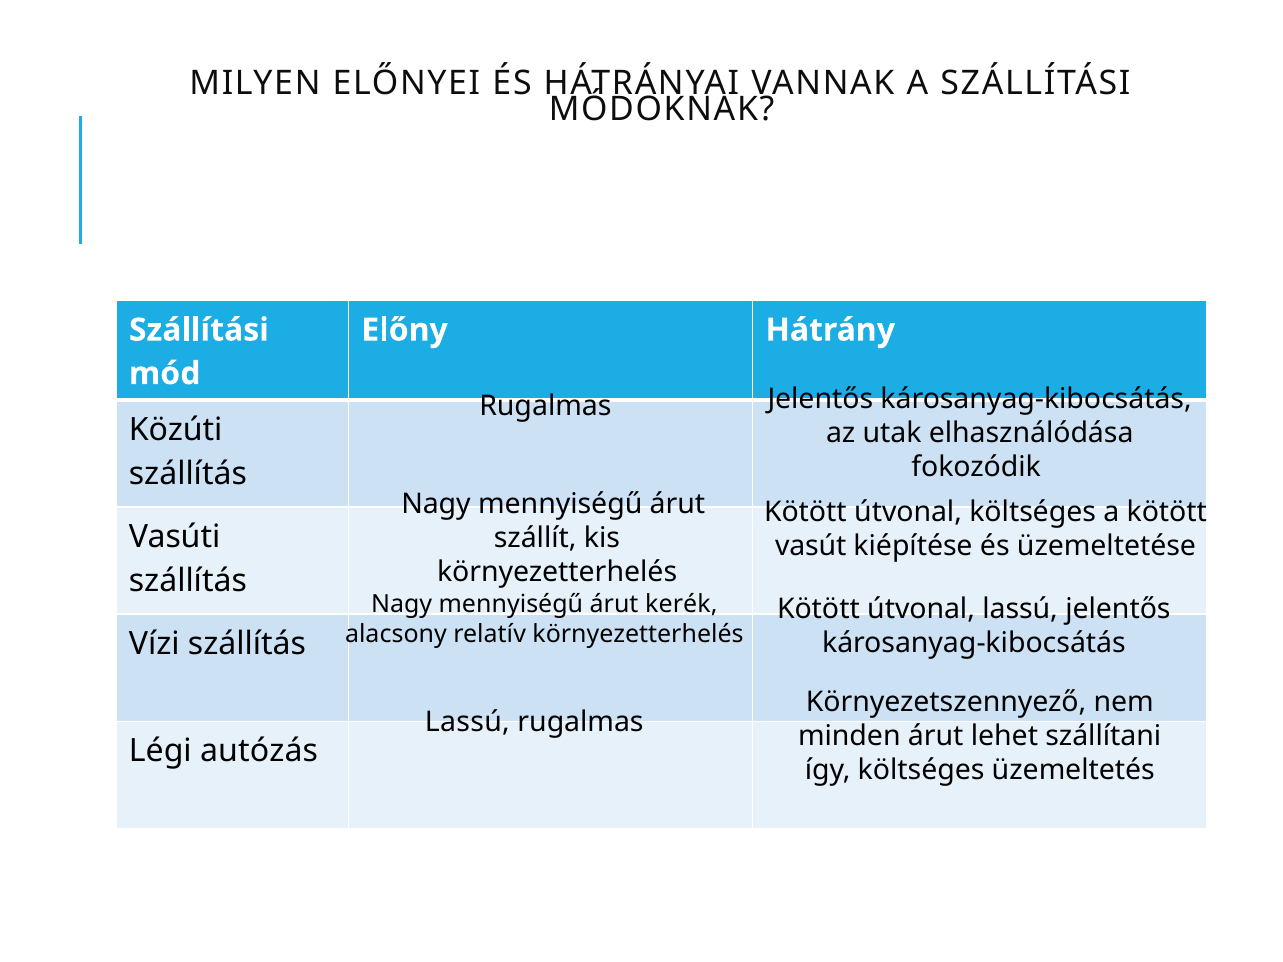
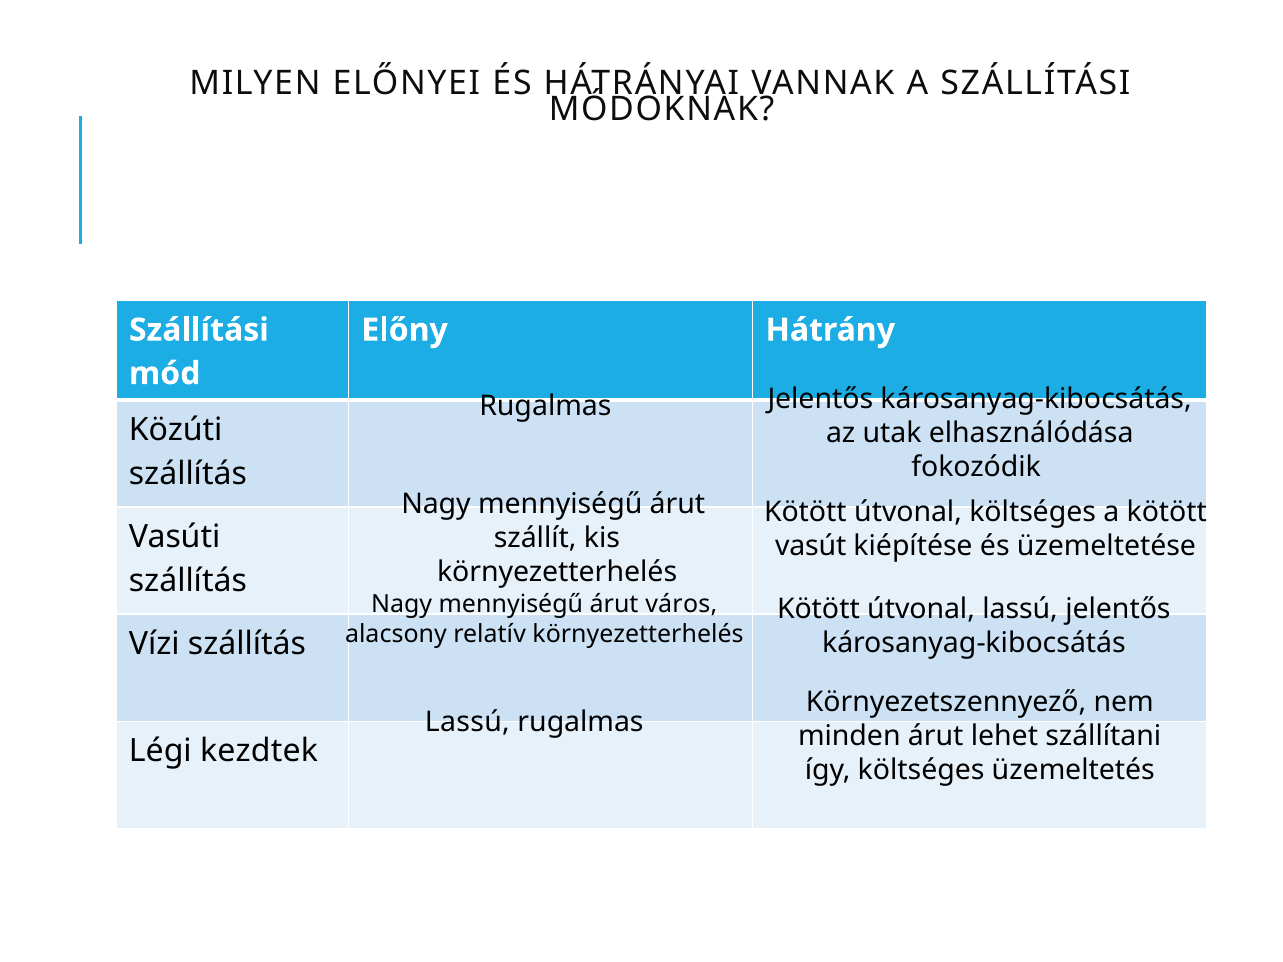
kerék: kerék -> város (681, 604)
autózás: autózás -> kezdtek (259, 751)
